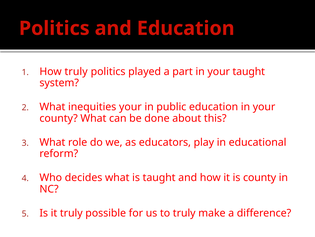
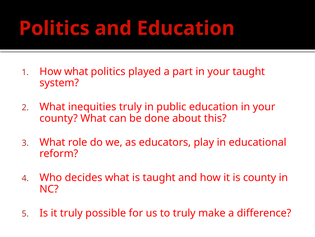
How truly: truly -> what (76, 71)
inequities your: your -> truly (130, 107)
